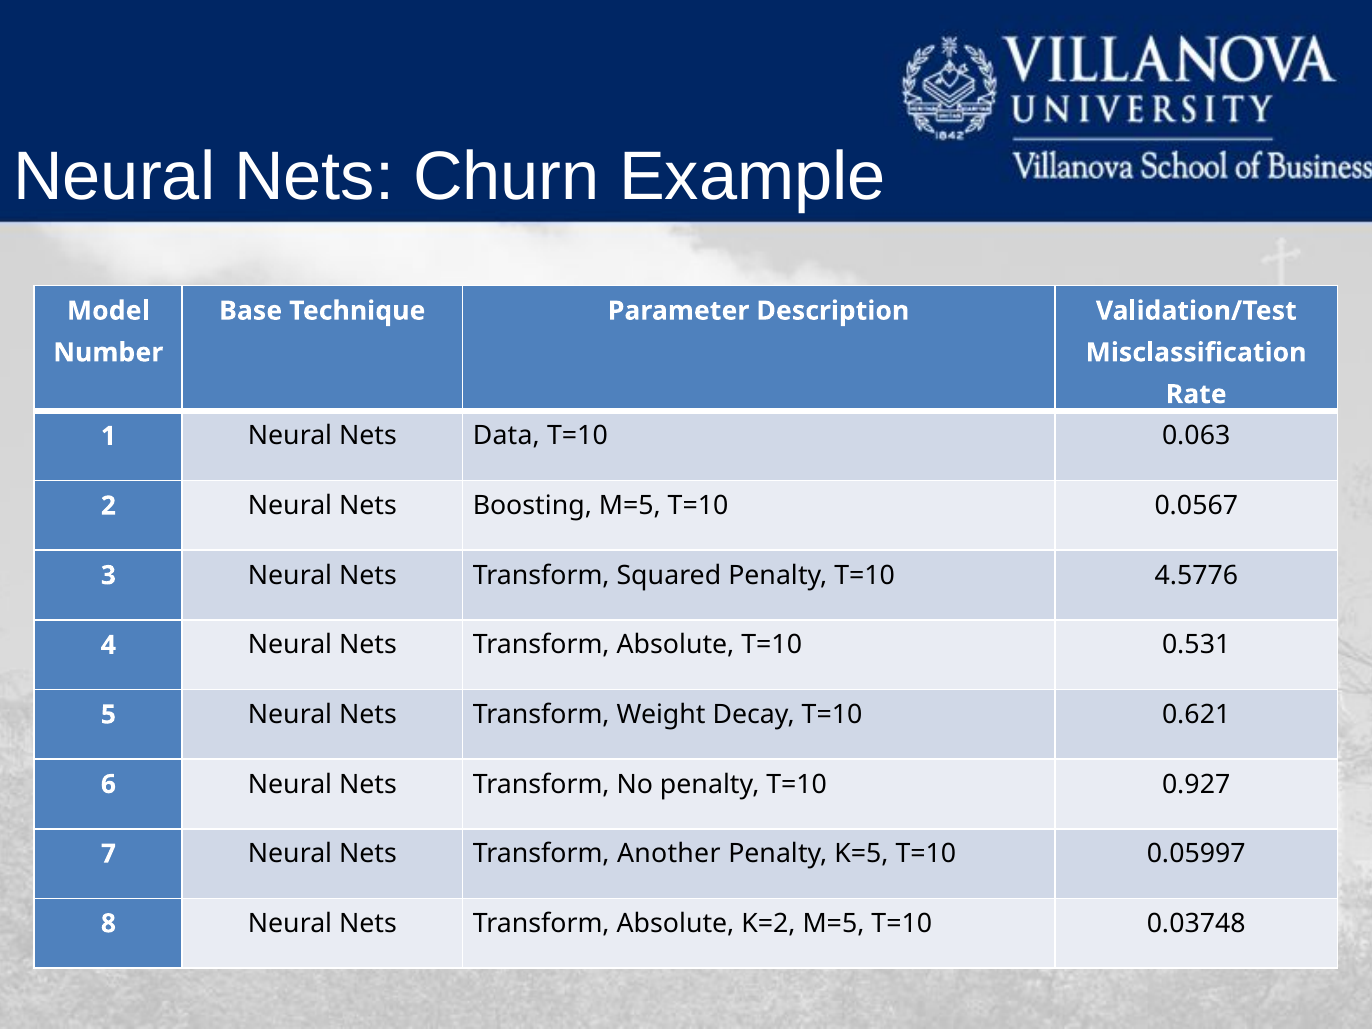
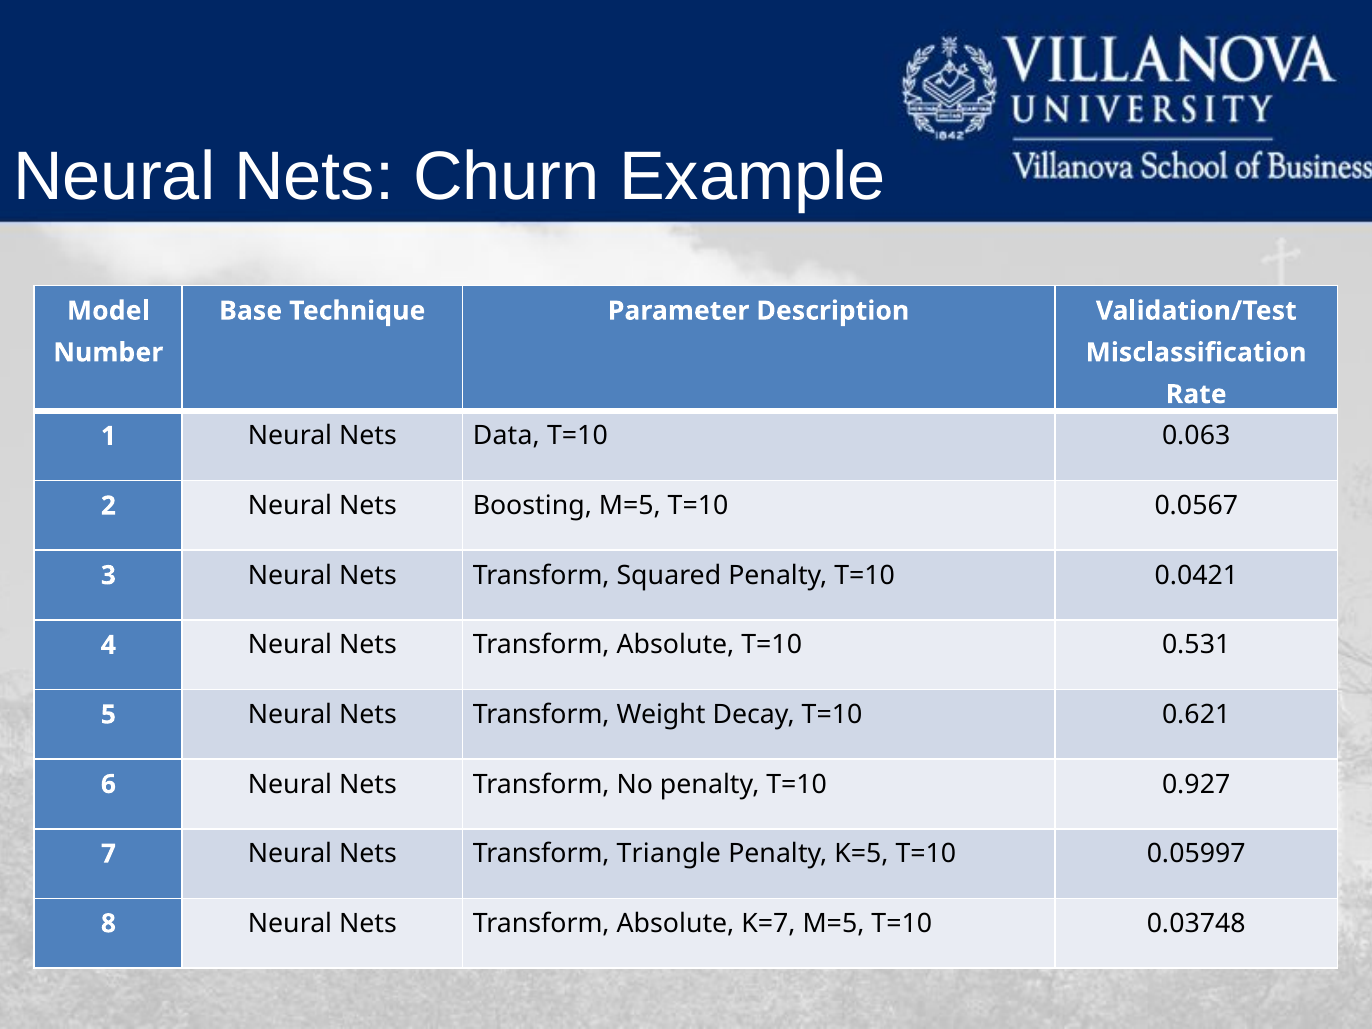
4.5776: 4.5776 -> 0.0421 (1196, 575)
Another: Another -> Triangle (669, 854)
K=2: K=2 -> K=7 (768, 924)
